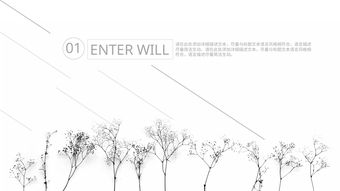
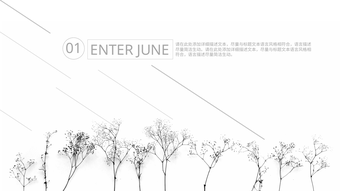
WILL: WILL -> JUNE (153, 50)
